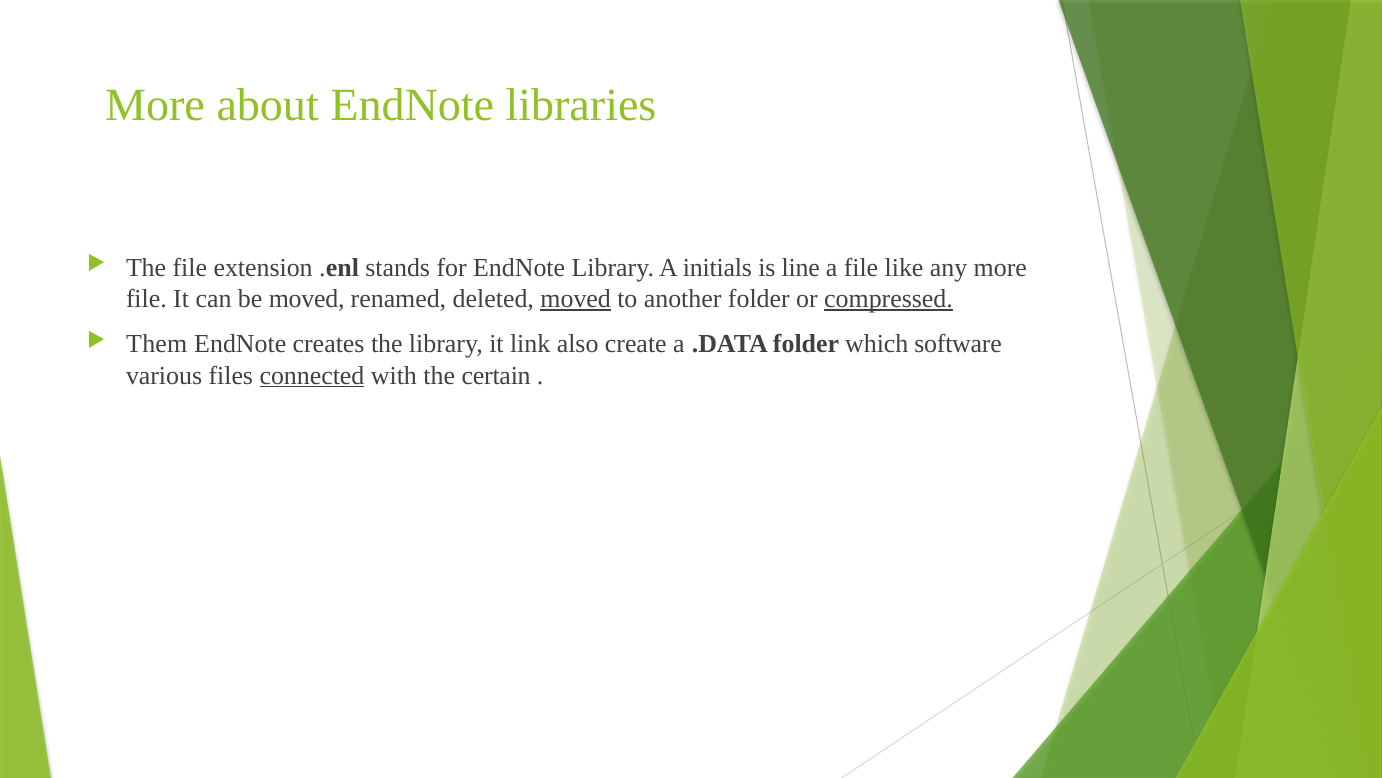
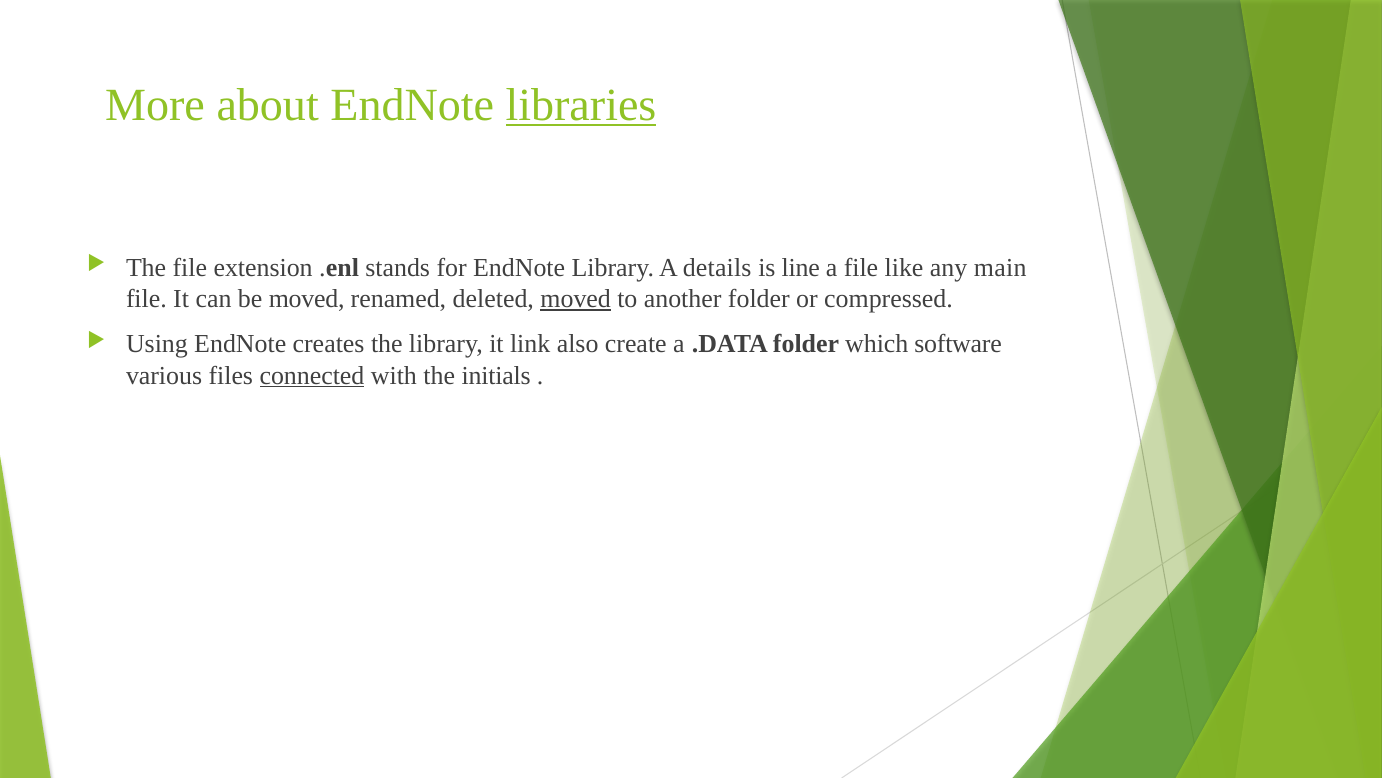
libraries underline: none -> present (581, 105)
initials: initials -> details (717, 267)
any more: more -> main (1000, 267)
compressed underline: present -> none (889, 299)
Them: Them -> Using (157, 344)
certain: certain -> initials (496, 375)
